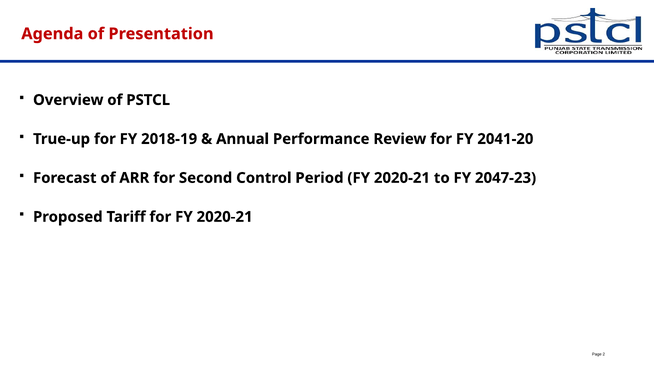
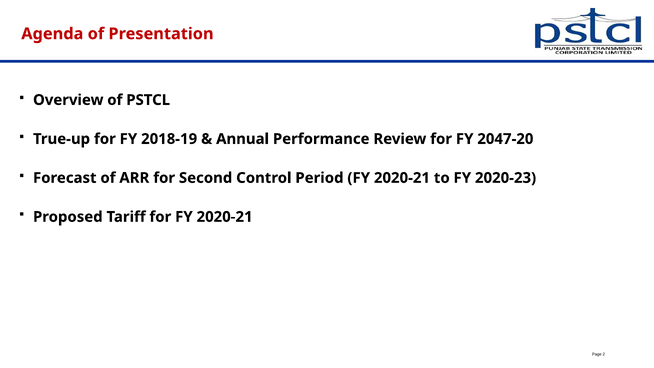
2041-20: 2041-20 -> 2047-20 (505, 139)
2047-23: 2047-23 -> 2020-23 (506, 178)
